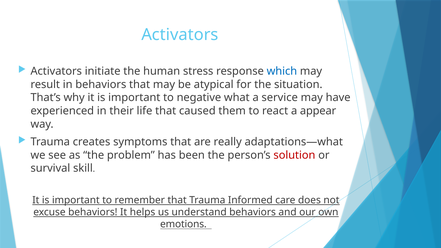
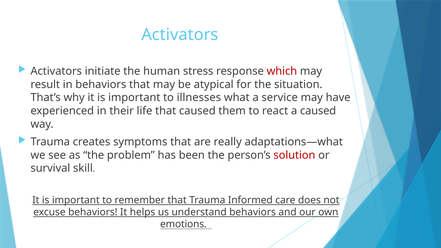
which colour: blue -> red (282, 71)
negative: negative -> illnesses (199, 98)
a appear: appear -> caused (318, 111)
